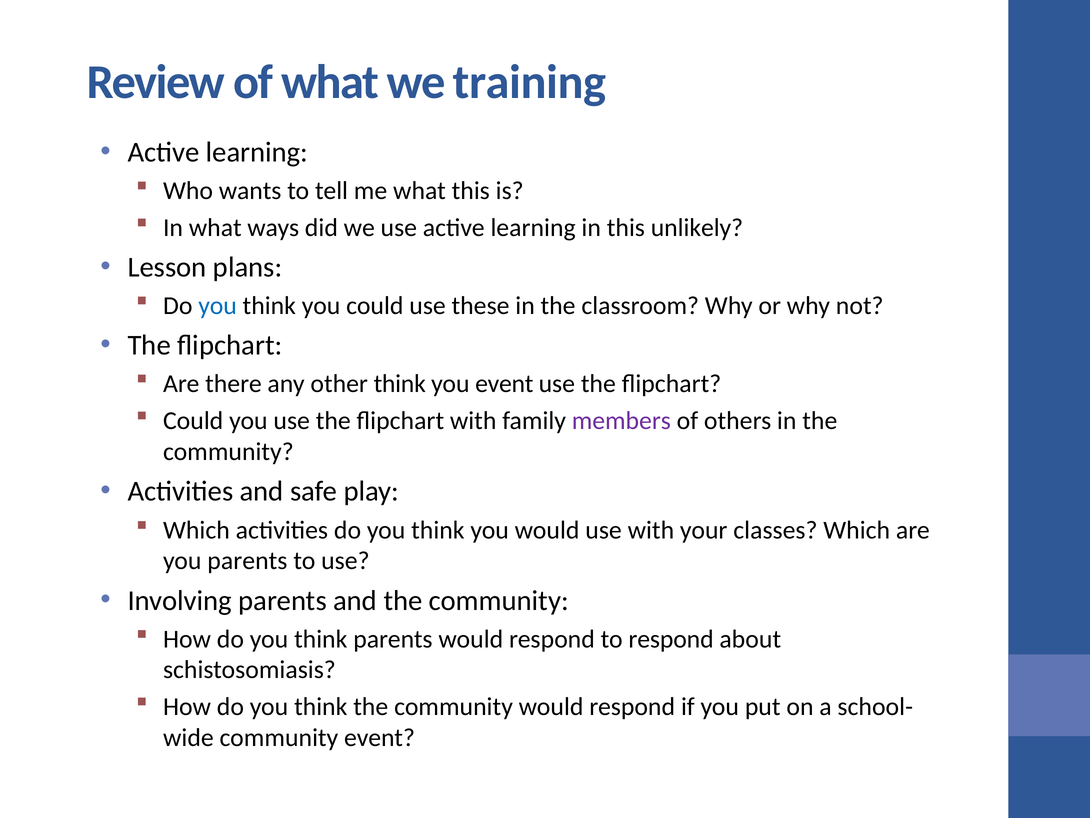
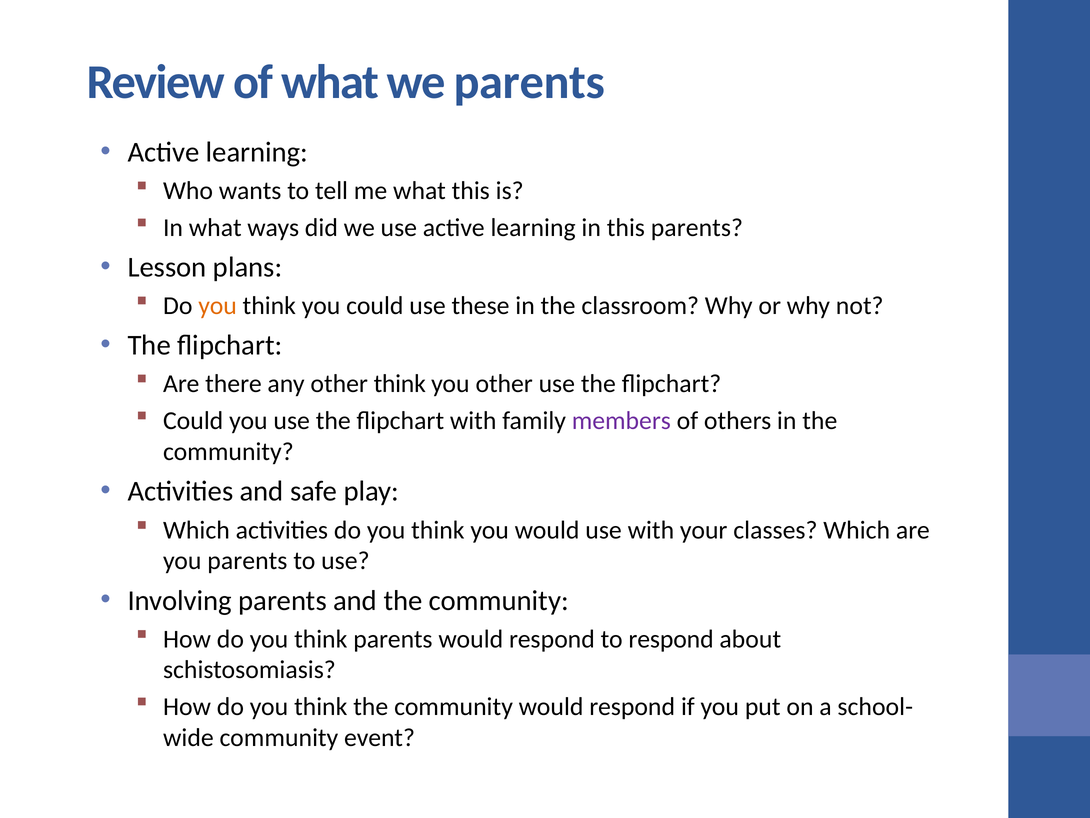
we training: training -> parents (529, 82)
this unlikely: unlikely -> parents (697, 228)
you colour: blue -> orange (218, 306)
you event: event -> other (504, 384)
